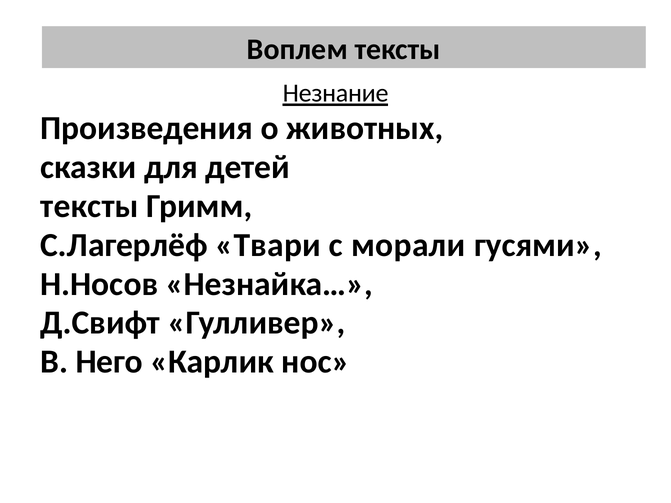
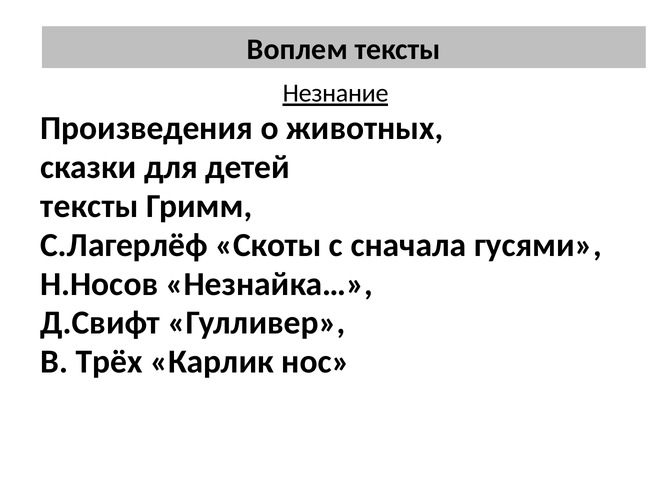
Твари: Твари -> Скоты (268, 245)
морали: морали -> сначала (408, 245)
Него: Него -> Трёх (109, 362)
